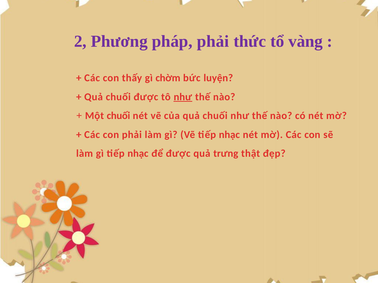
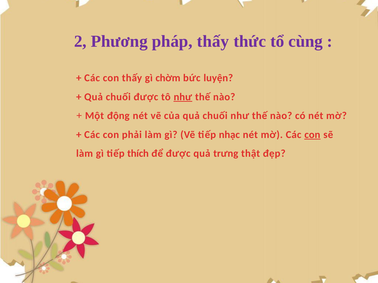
pháp phải: phải -> thấy (213, 41)
vàng: vàng -> cùng (306, 41)
Một chuối: chuối -> động (118, 116)
con underline: none -> present (312, 135)
gì tiếp nhạc: nhạc -> thích (138, 154)
